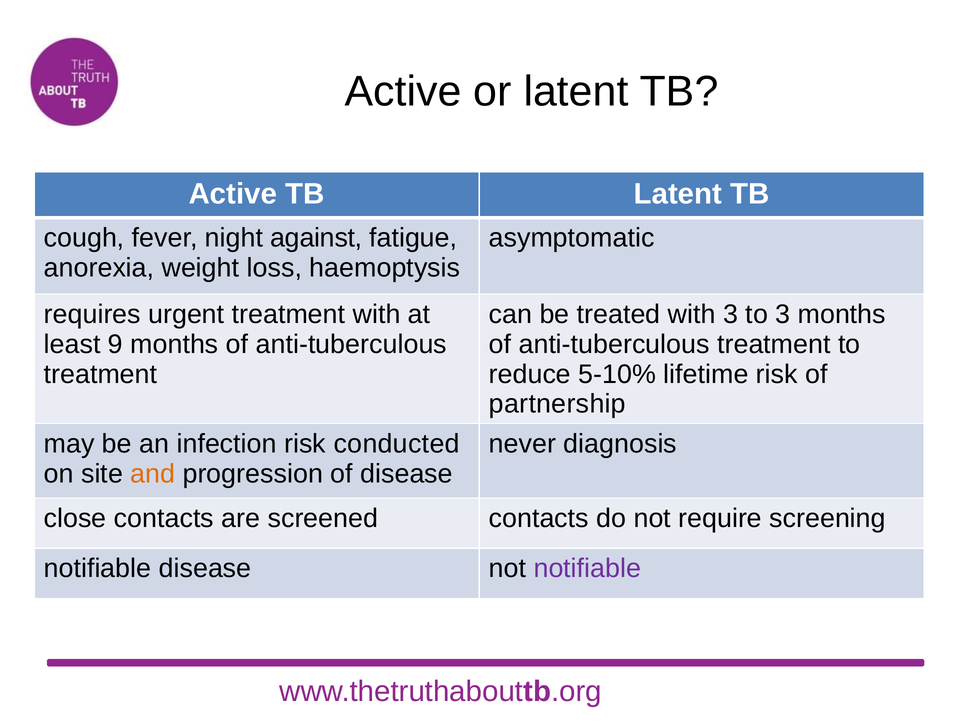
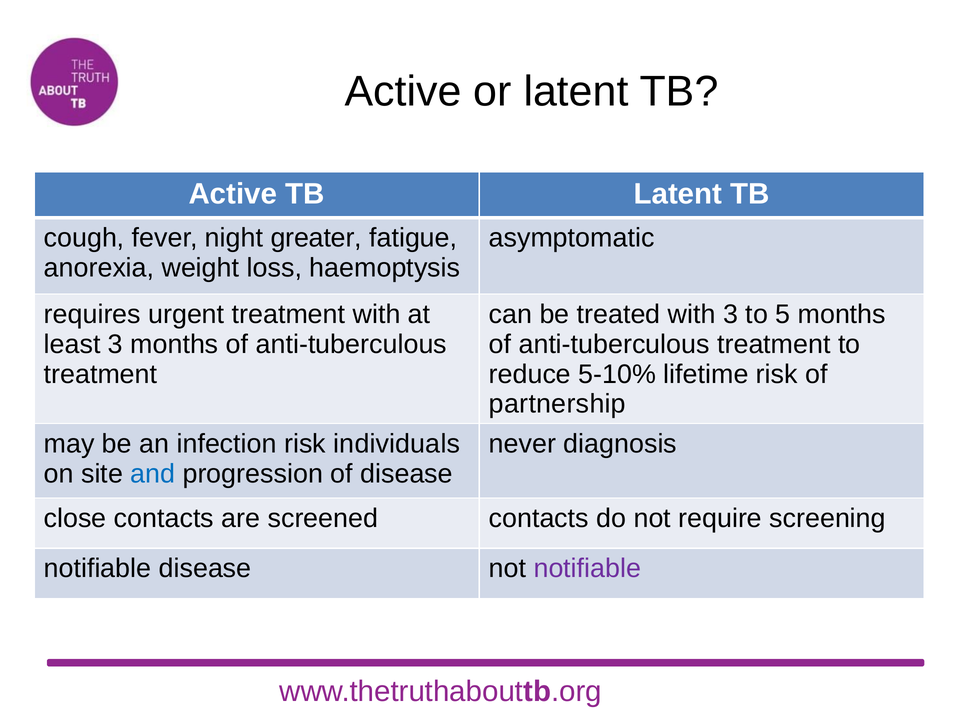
against: against -> greater (316, 238)
to 3: 3 -> 5 (783, 314)
least 9: 9 -> 3 (115, 344)
conducted: conducted -> individuals (397, 443)
and colour: orange -> blue (153, 473)
